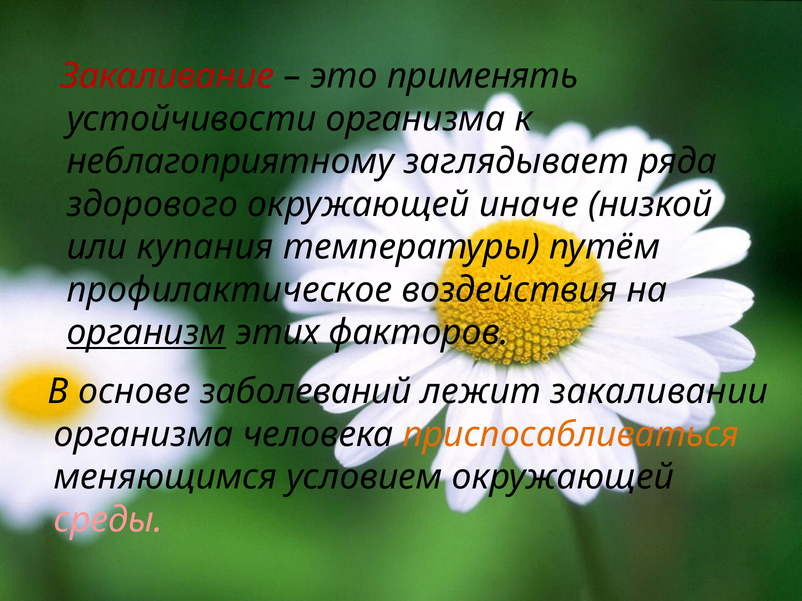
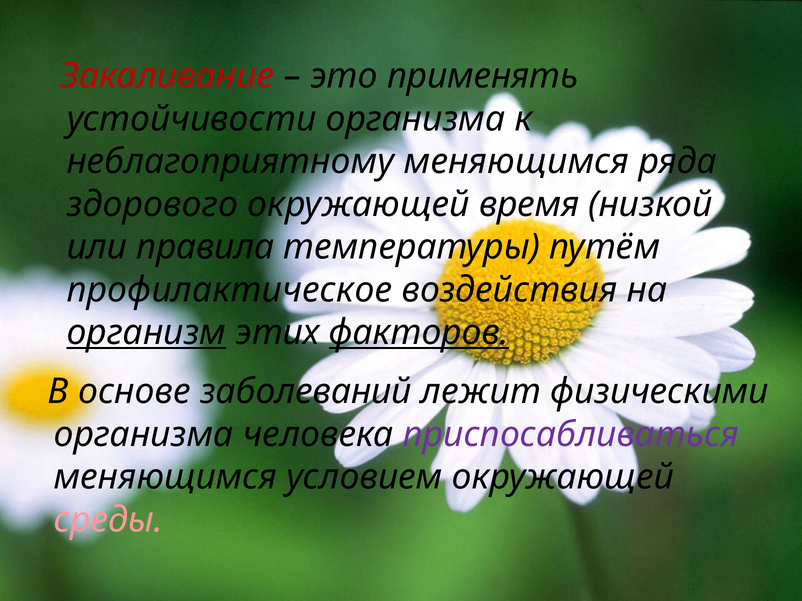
неблагоприятному заглядывает: заглядывает -> меняющимся (517, 162)
иначе: иначе -> время (529, 204)
купания: купания -> правила (205, 247)
факторов underline: none -> present (419, 333)
закаливании: закаливании -> физическими (659, 392)
приспосабливаться colour: orange -> purple (571, 435)
